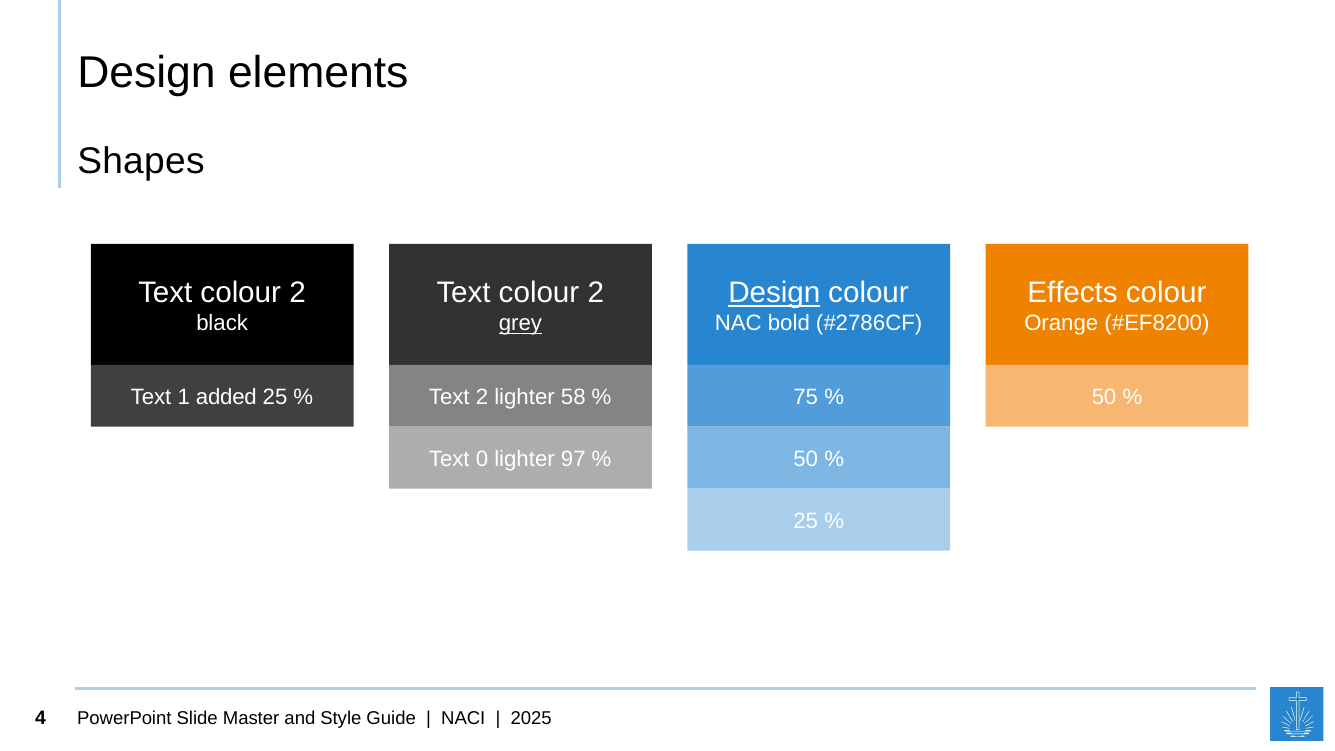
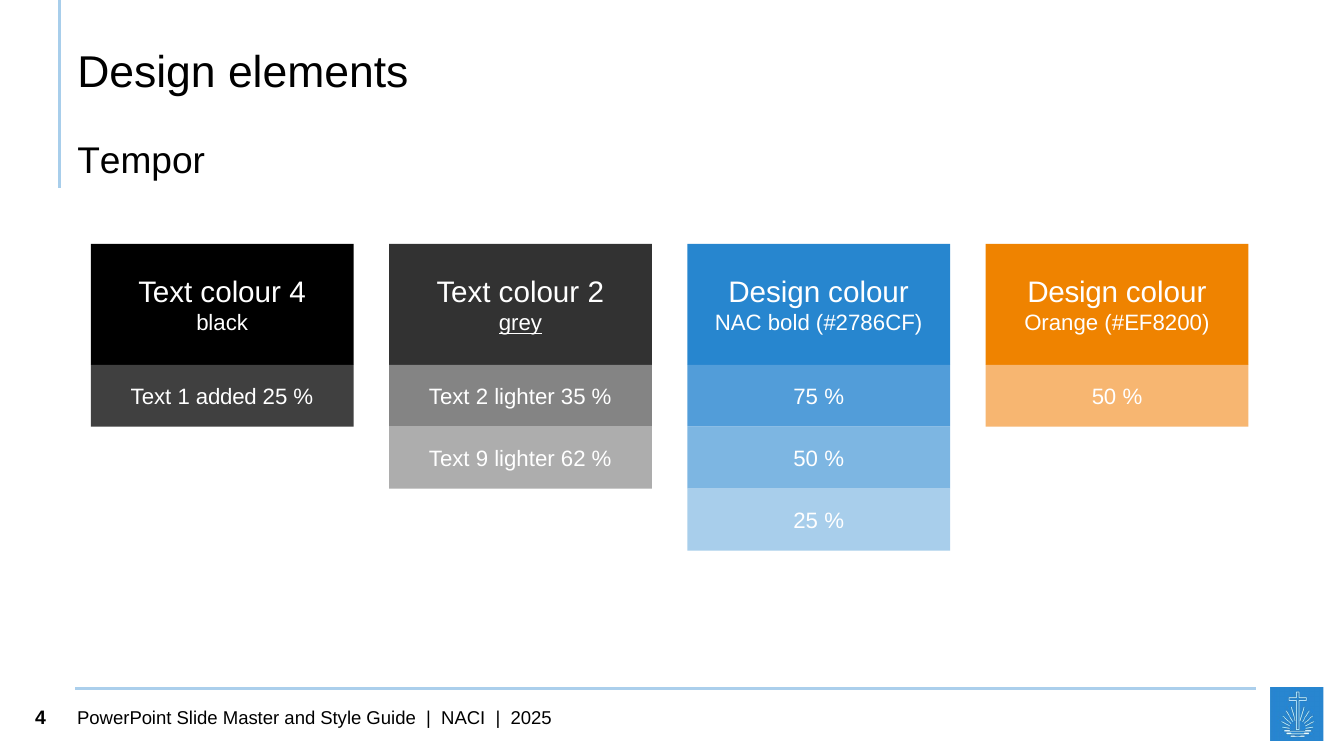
Shapes: Shapes -> Tempor (141, 161)
2: 2 -> 4 (298, 293)
Design underline: present -> none (774, 293)
Effects: Effects -> Design (1073, 293)
58: 58 -> 35 (573, 397)
0: 0 -> 9 (482, 459)
97: 97 -> 62 (573, 459)
